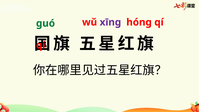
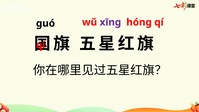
ɡuó colour: green -> black (45, 23)
